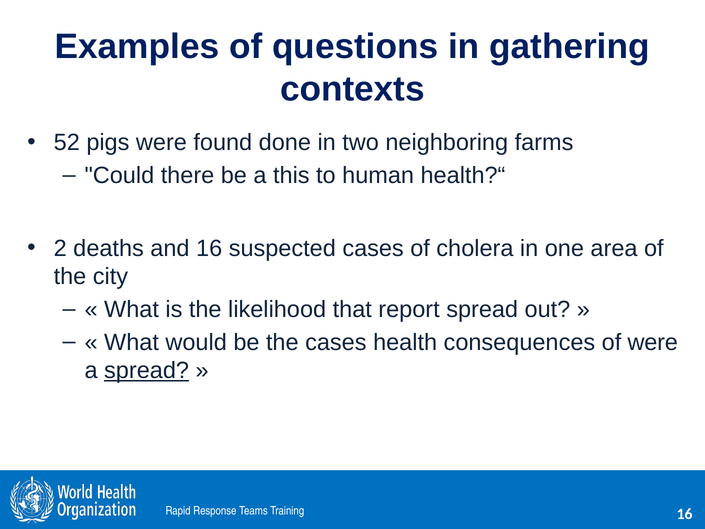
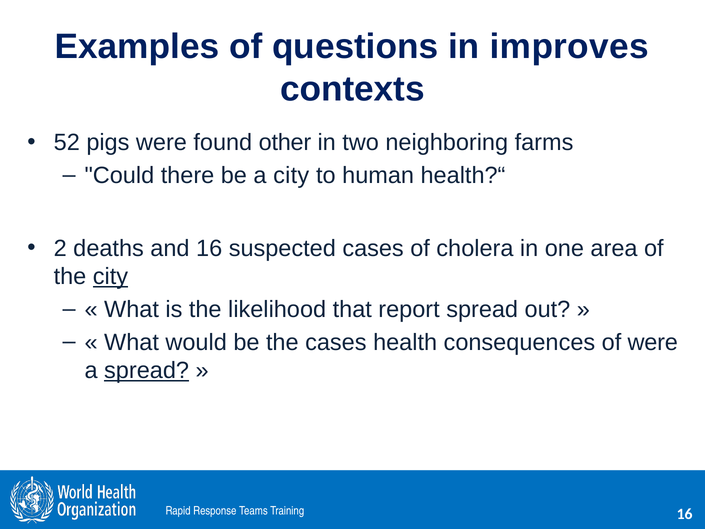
gathering: gathering -> improves (569, 47)
done: done -> other (285, 143)
a this: this -> city (291, 176)
city underline: none -> present (110, 277)
